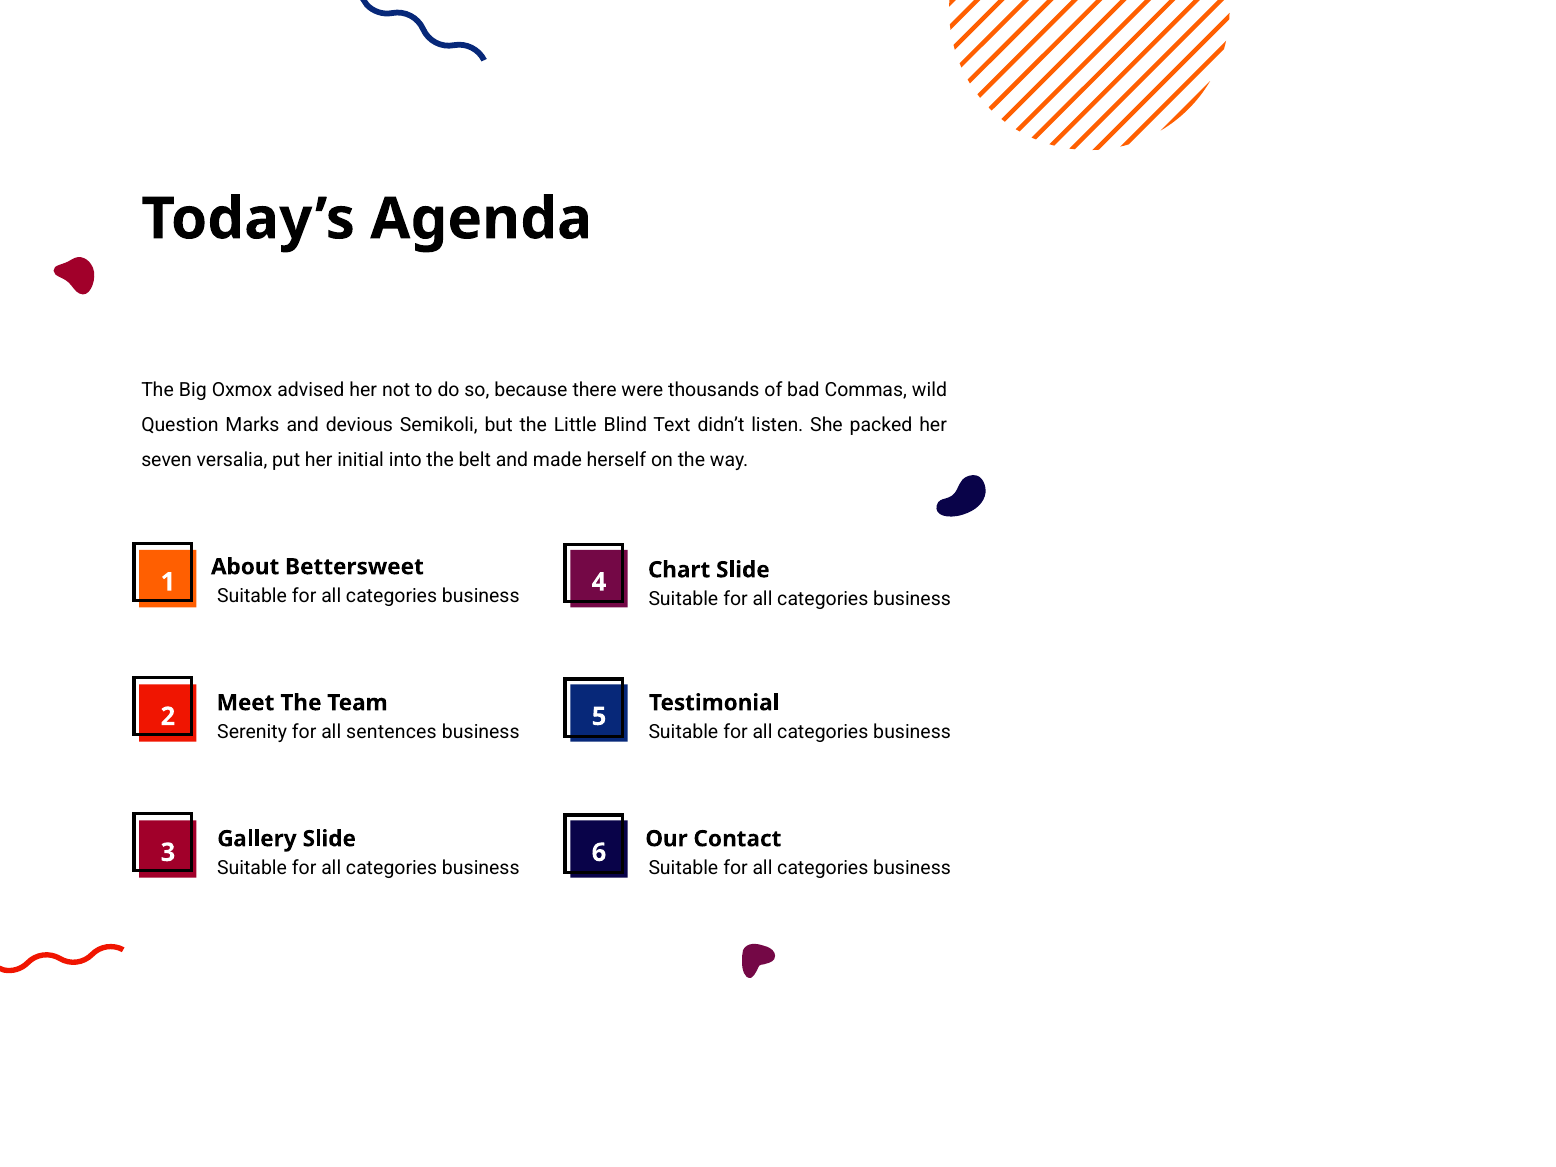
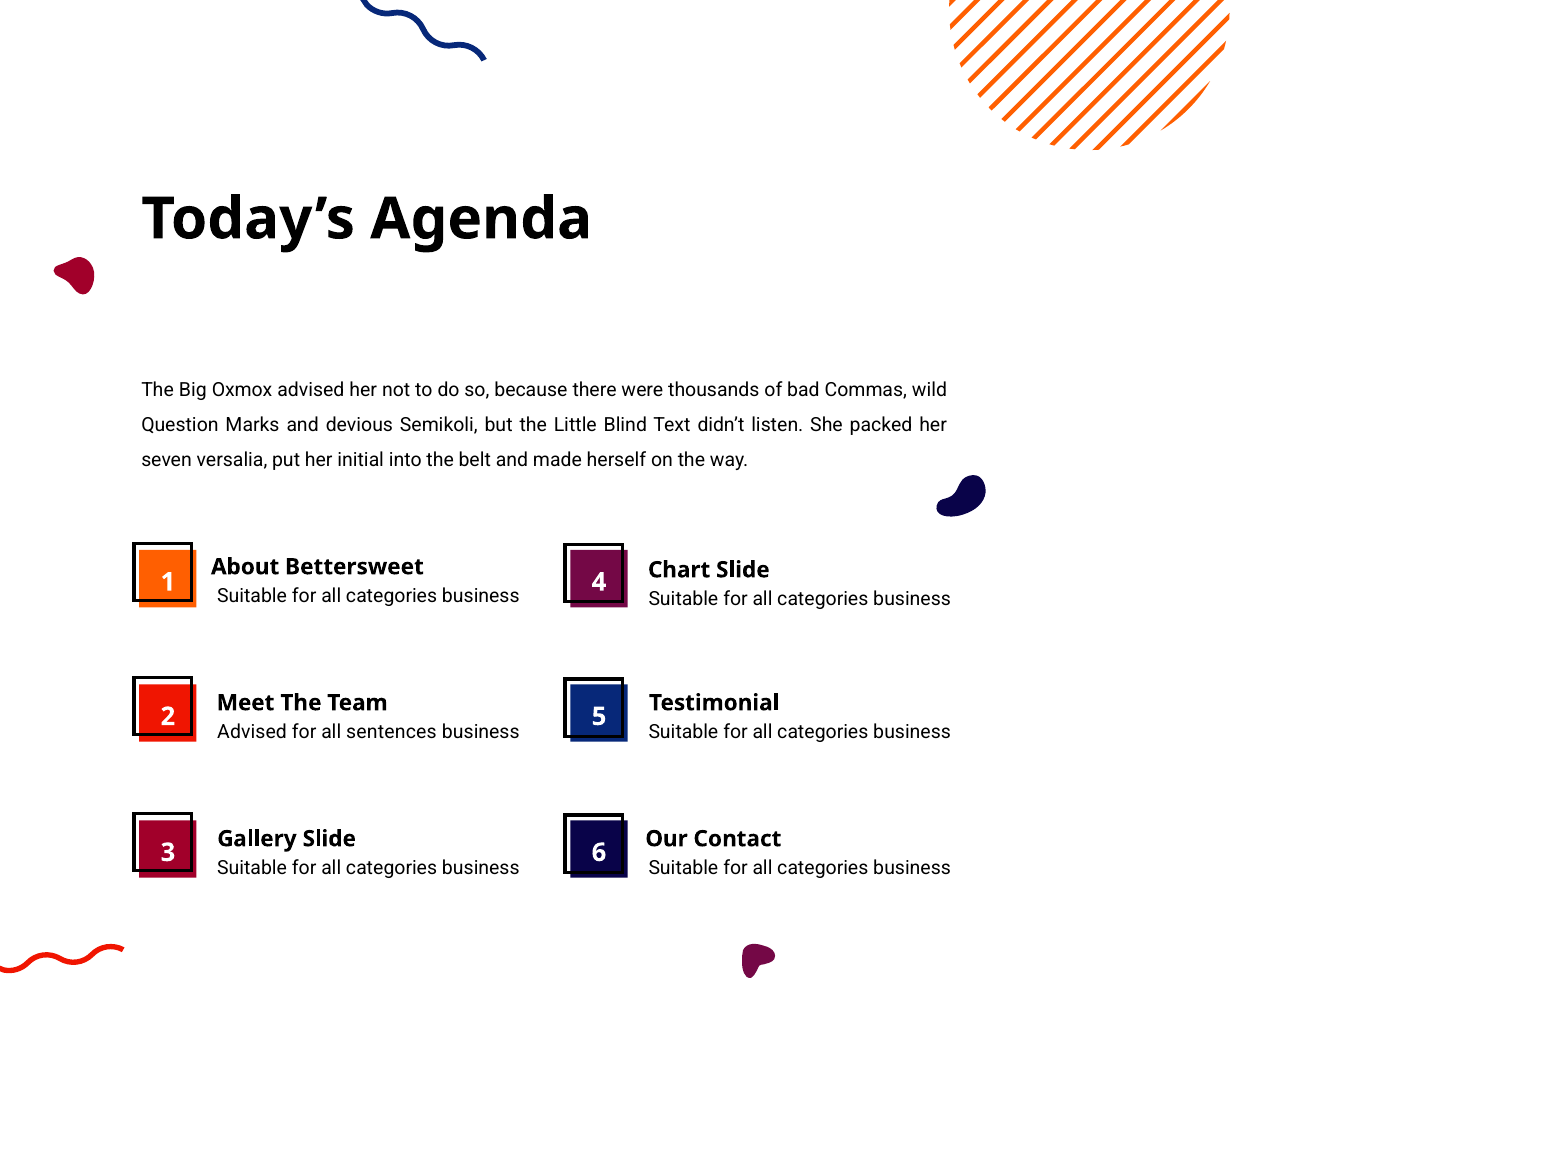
Serenity: Serenity -> Advised (252, 732)
